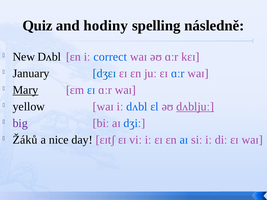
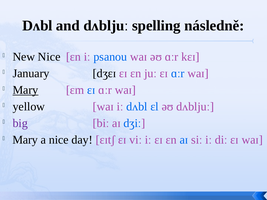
Quiz: Quiz -> Dʌbl (37, 26)
and hodiny: hodiny -> dʌbljuː (106, 26)
New Dʌbl: Dʌbl -> Nice (49, 57)
correct: correct -> psanou (110, 57)
dʒɛɪ colour: blue -> black (104, 73)
dʌbljuː underline: present -> none (195, 107)
Žáků: Žáků -> Mary (25, 140)
